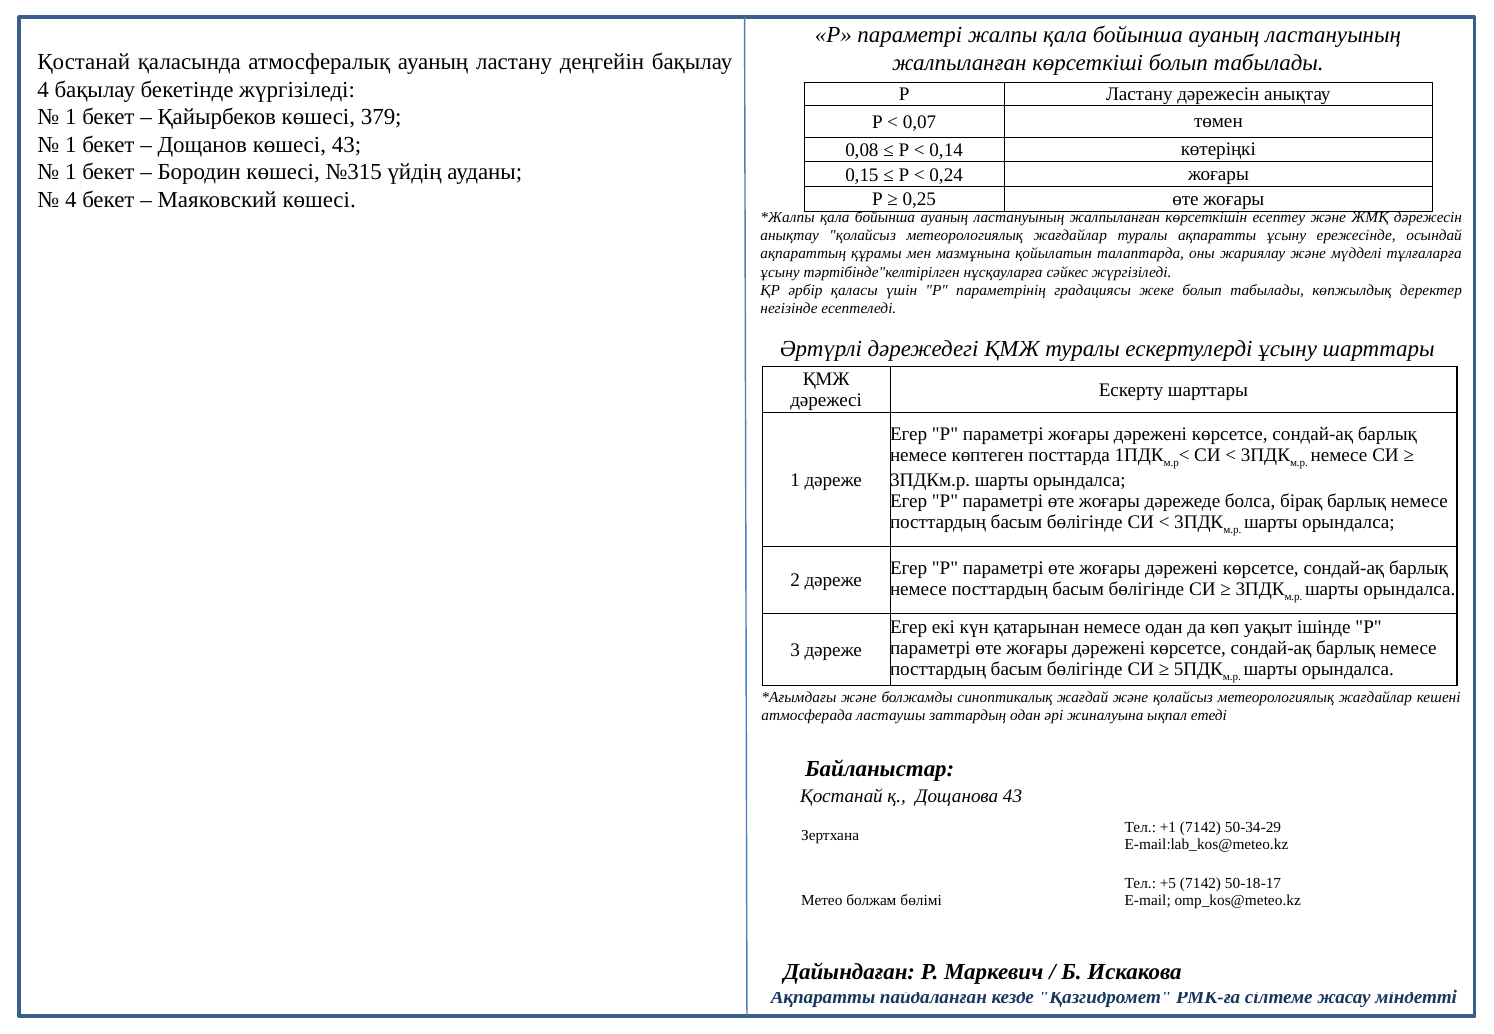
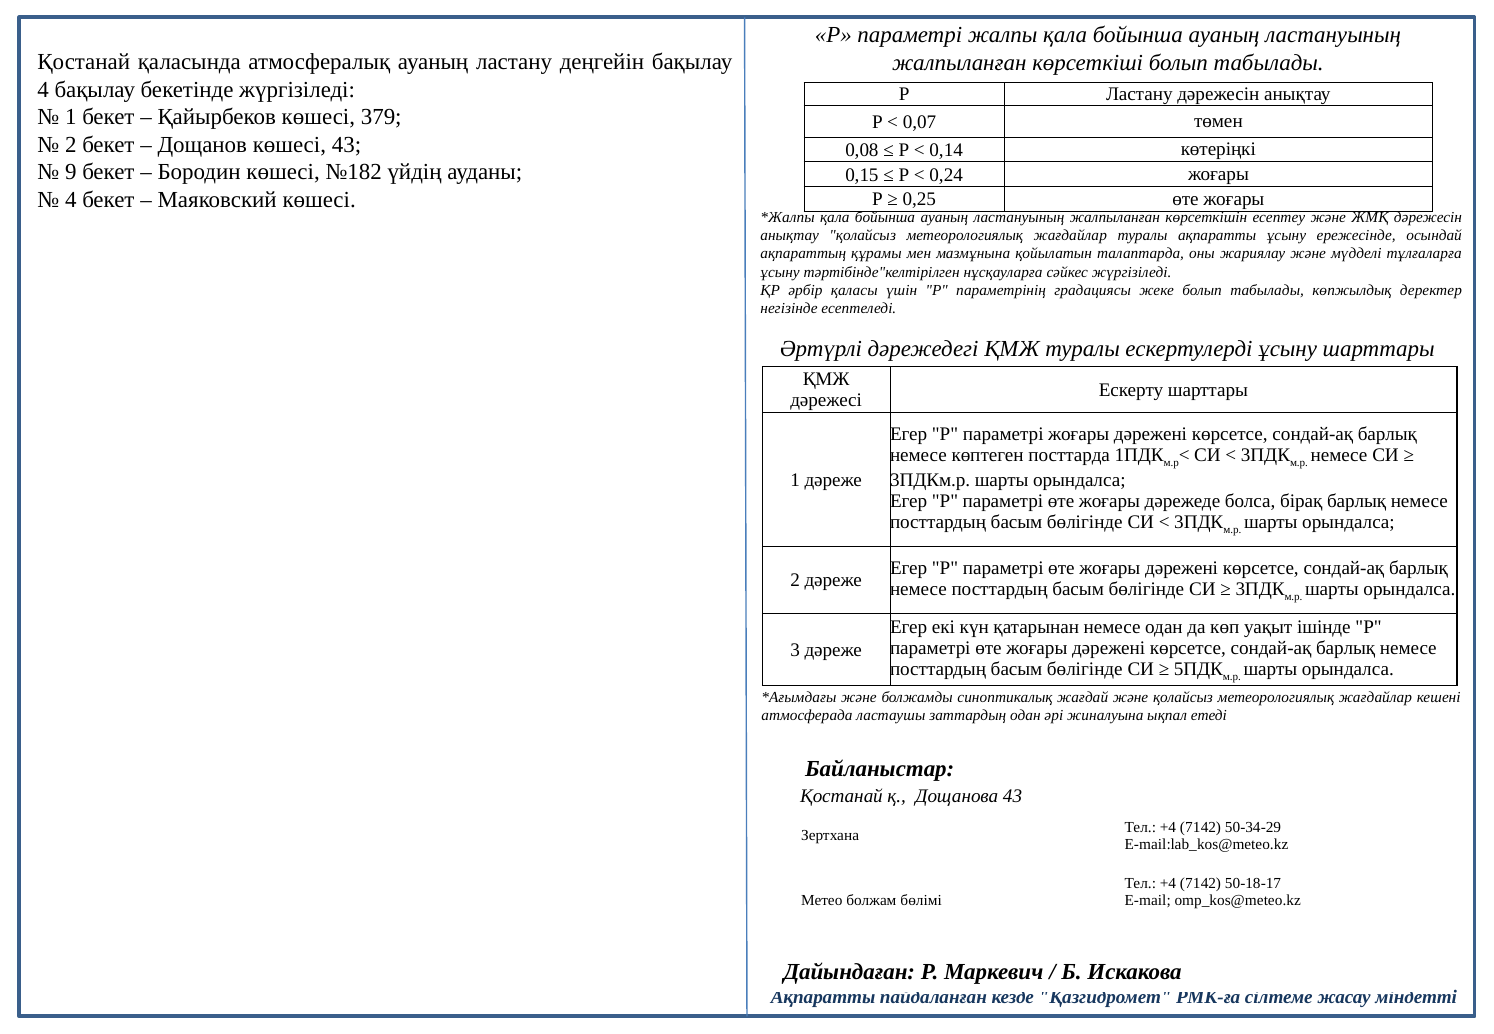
1: 1 -> 2 (71, 145)
1: 1 -> 9 (71, 172)
№315: №315 -> №182 (354, 172)
+1: +1 -> +4 (1168, 828)
+5: +5 -> +4 (1168, 883)
